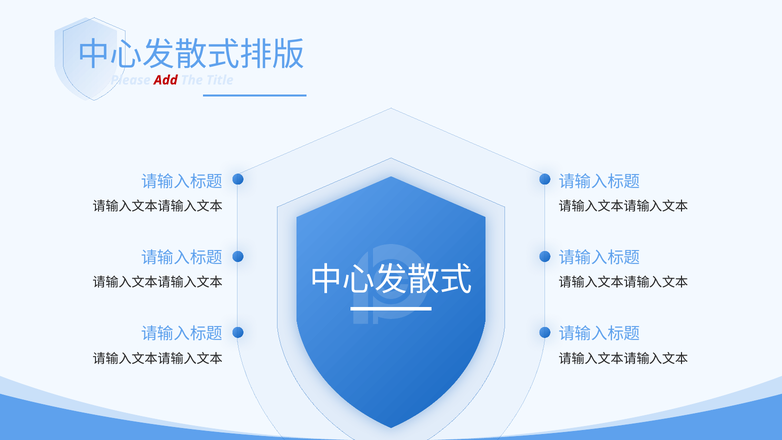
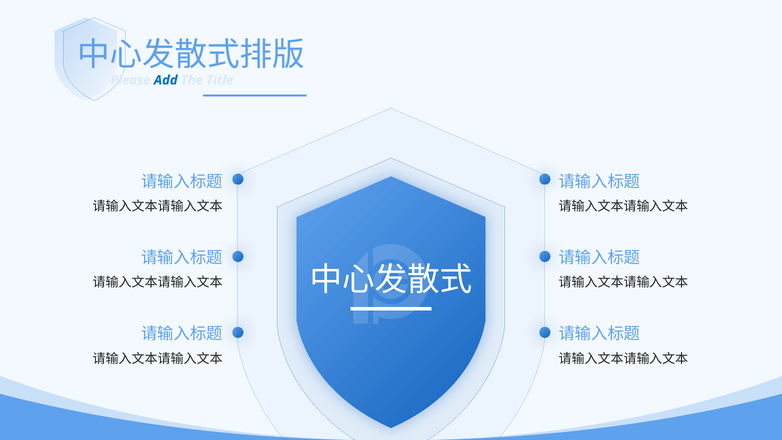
Add colour: red -> blue (166, 80)
